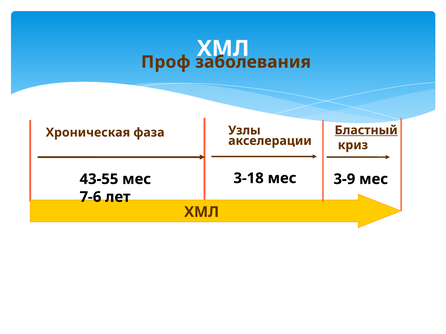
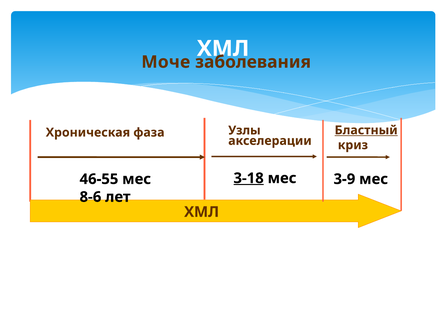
Проф: Проф -> Моче (166, 62)
3-18 underline: none -> present (249, 178)
43-55: 43-55 -> 46-55 (99, 179)
7-6: 7-6 -> 8-6 (90, 197)
